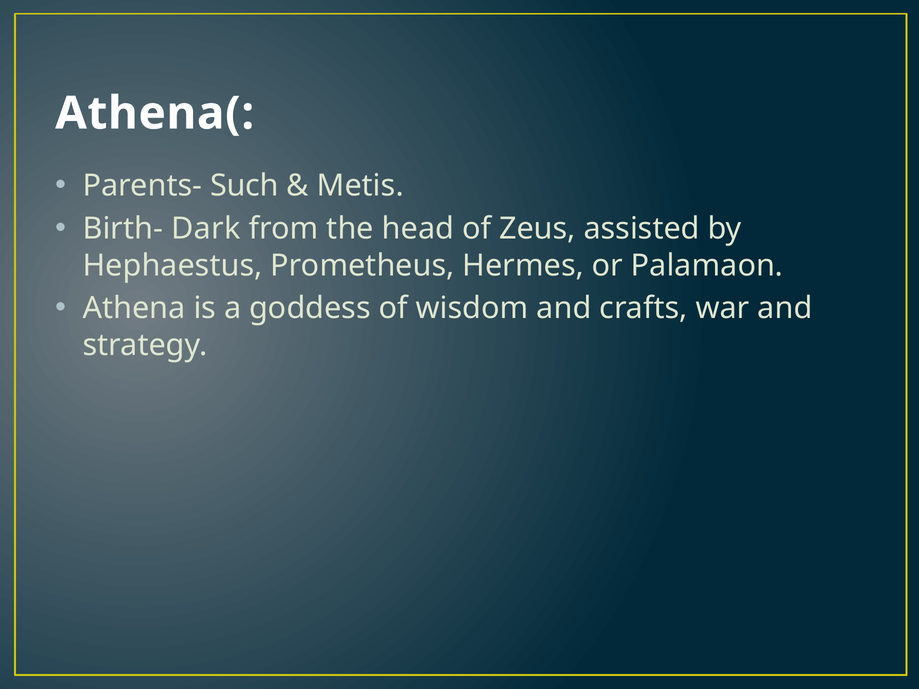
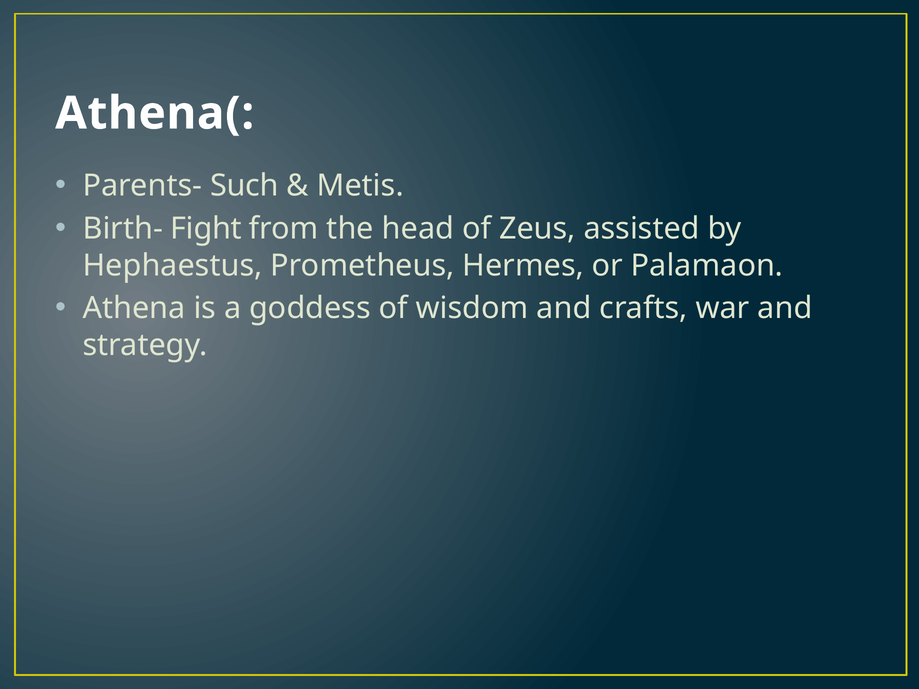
Dark: Dark -> Fight (206, 229)
